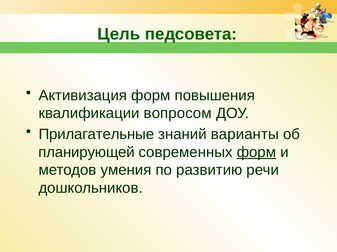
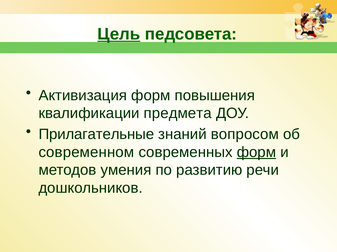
Цель underline: none -> present (119, 34)
вопросом: вопросом -> предмета (178, 114)
варианты: варианты -> вопросом (245, 135)
планирующей: планирующей -> современном (86, 153)
